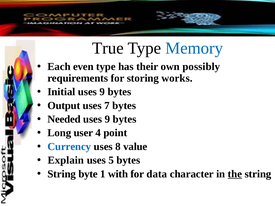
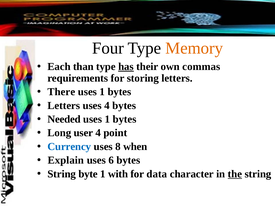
True: True -> Four (108, 48)
Memory colour: blue -> orange (194, 48)
even: even -> than (83, 67)
has underline: none -> present (126, 67)
possibly: possibly -> commas (201, 67)
storing works: works -> letters (177, 78)
Initial: Initial -> There (61, 92)
9: 9 -> 1 (102, 92)
Output: Output -> Letters (64, 106)
uses 7: 7 -> 4 (107, 106)
9: 9 -> 1 (107, 119)
value: value -> when (135, 147)
5: 5 -> 6 (111, 160)
